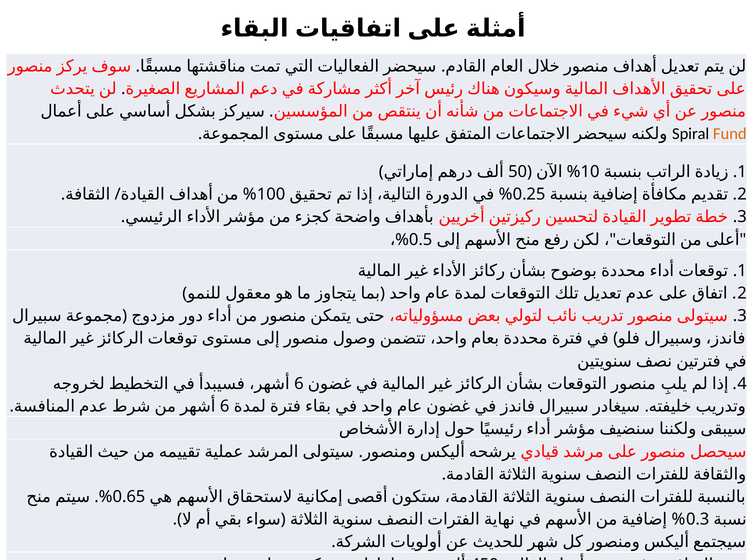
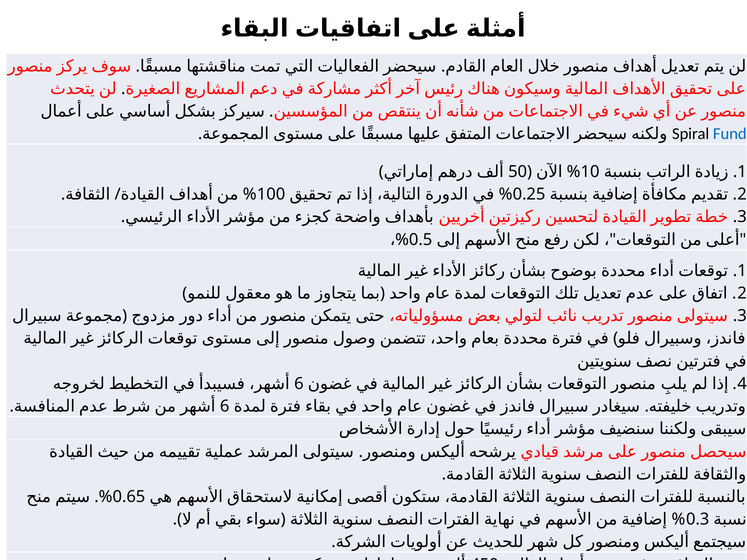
Fund colour: orange -> blue (730, 134)
